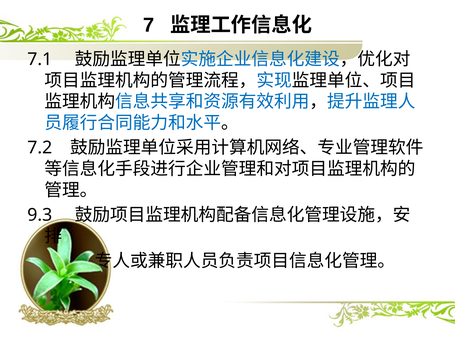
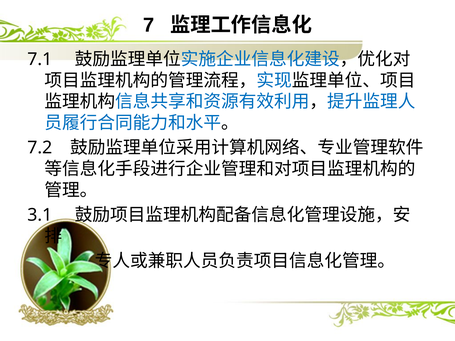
9.3: 9.3 -> 3.1 (40, 215)
